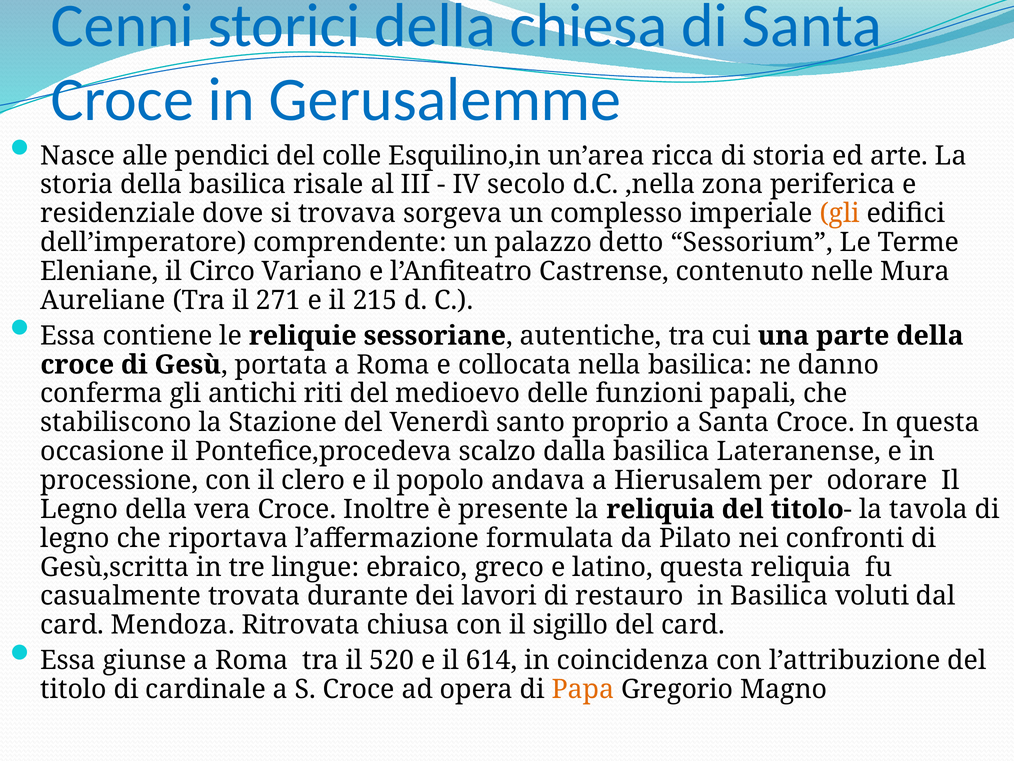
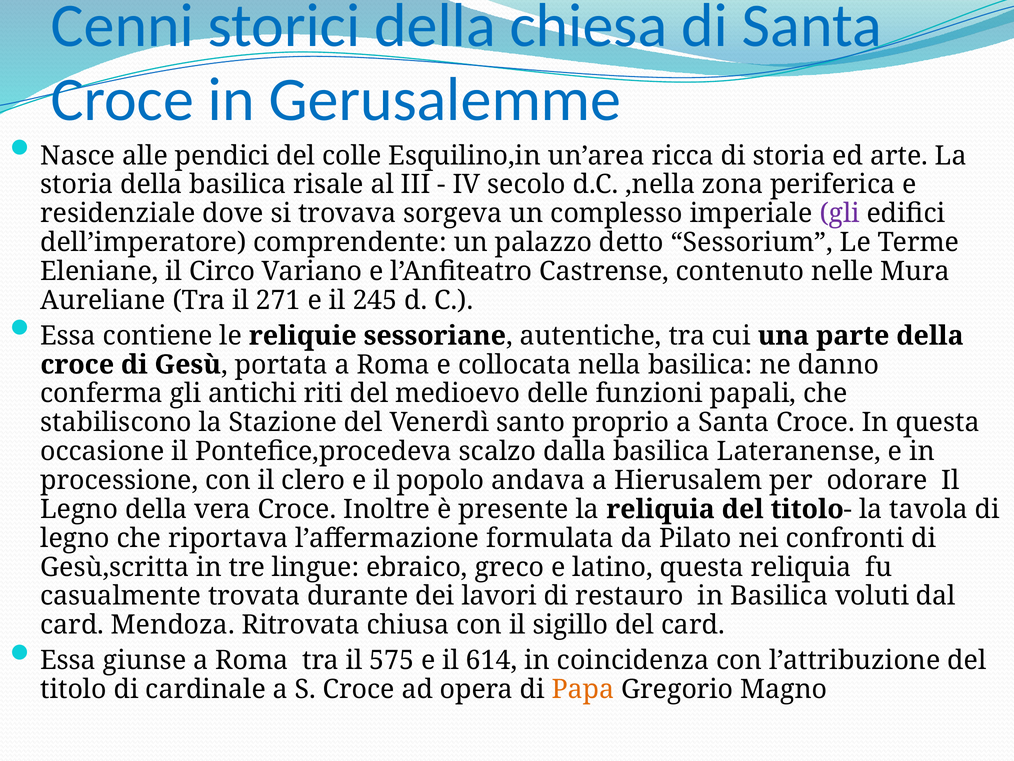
gli colour: orange -> purple (840, 213)
215: 215 -> 245 (375, 300)
520: 520 -> 575 (392, 660)
